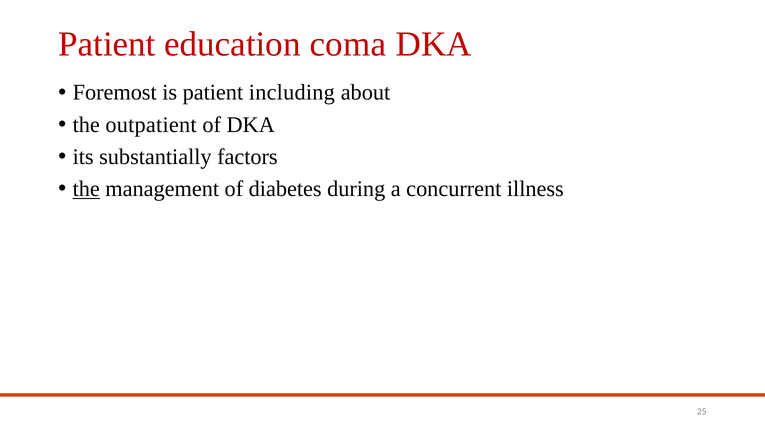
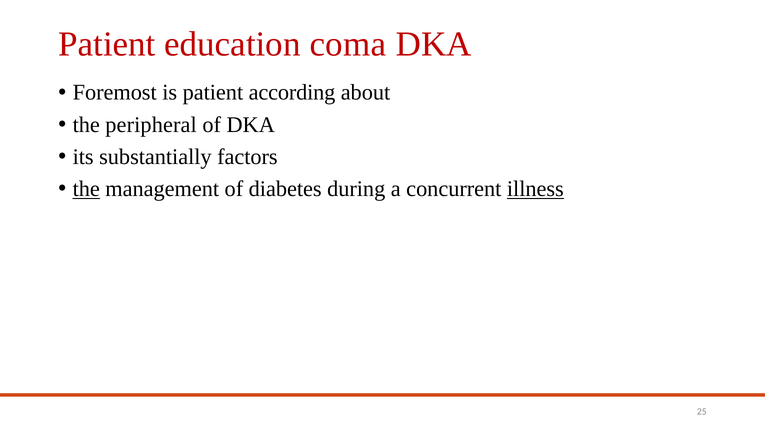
including: including -> according (292, 92)
outpatient: outpatient -> peripheral (151, 124)
illness underline: none -> present (535, 189)
